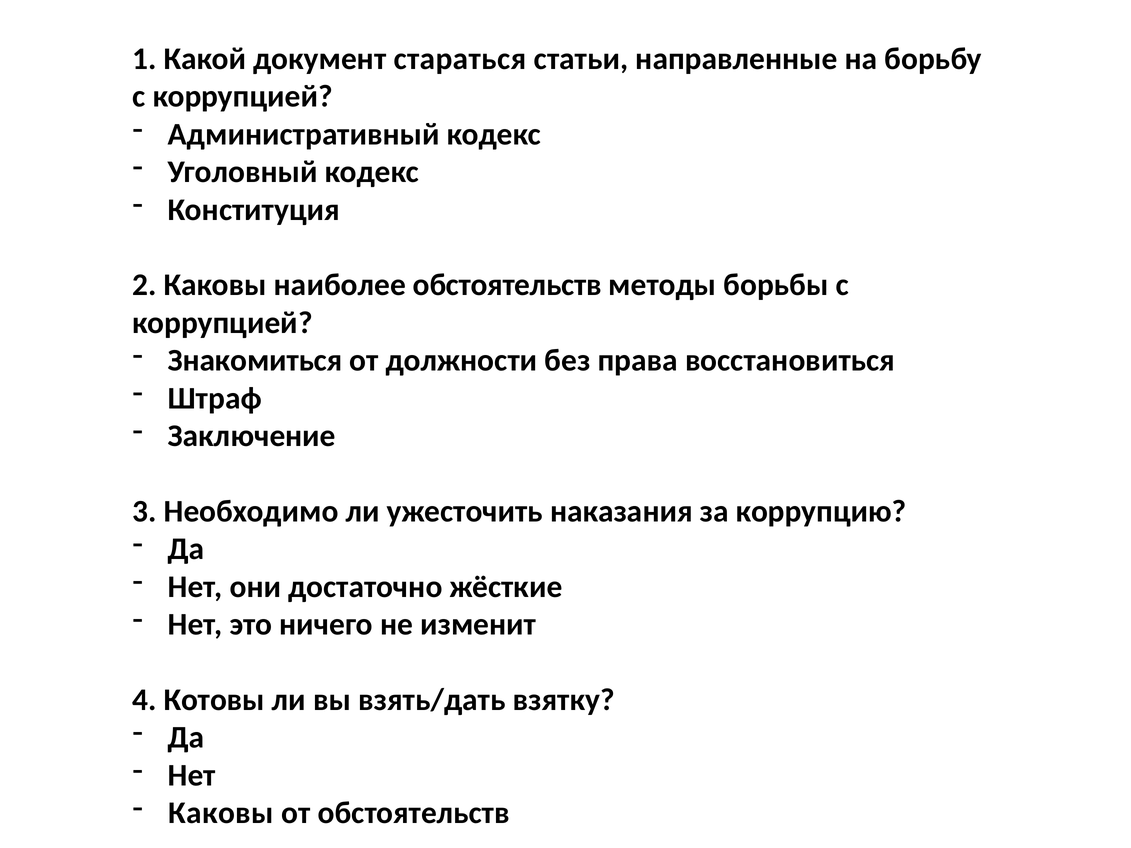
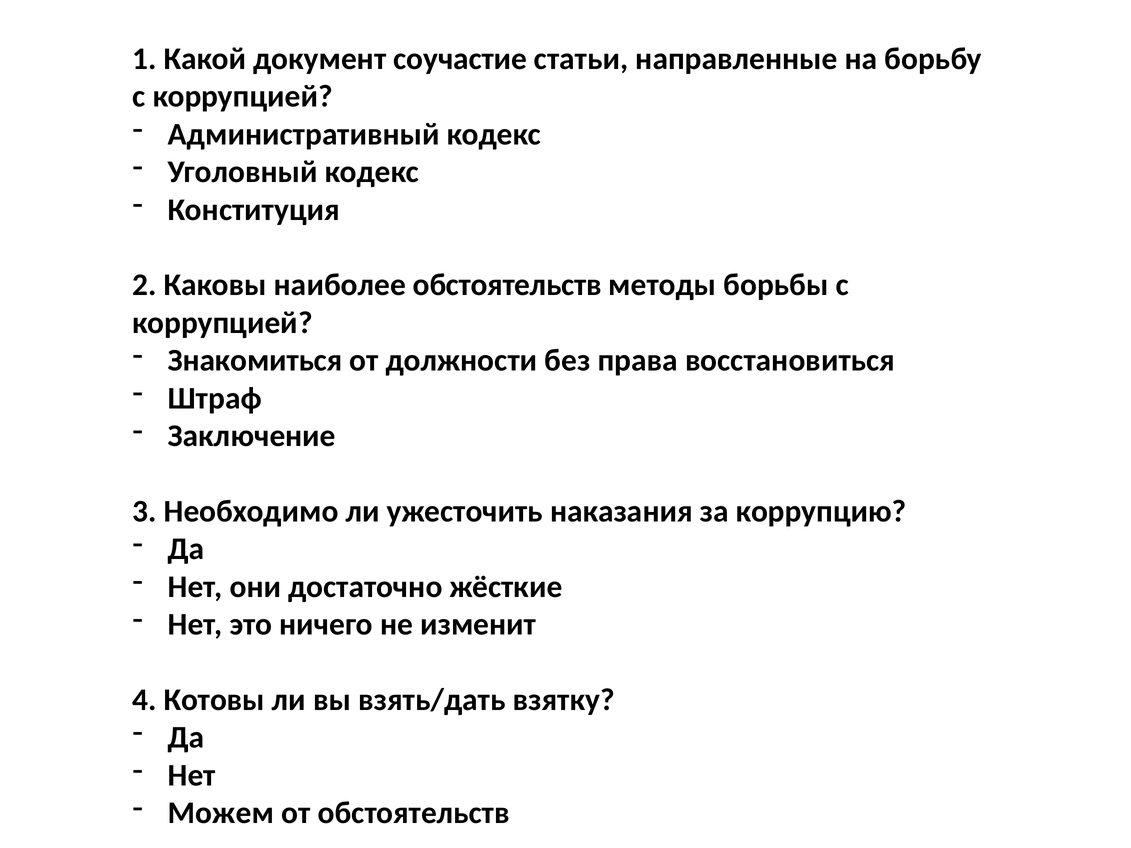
стараться: стараться -> соучастие (460, 59)
Каковы: Каковы -> Можем (221, 813)
